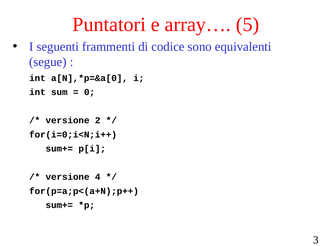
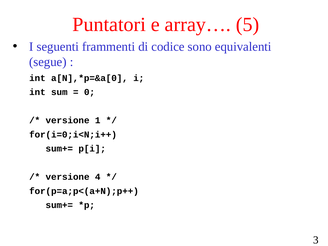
versione 2: 2 -> 1 (98, 120)
